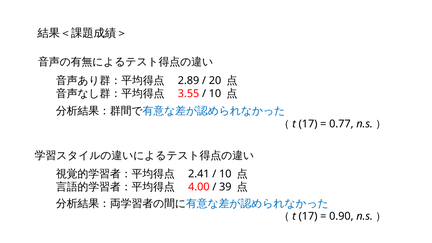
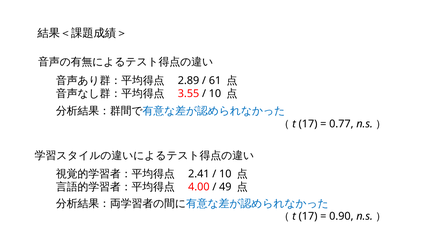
20: 20 -> 61 (215, 81)
39: 39 -> 49 (225, 187)
